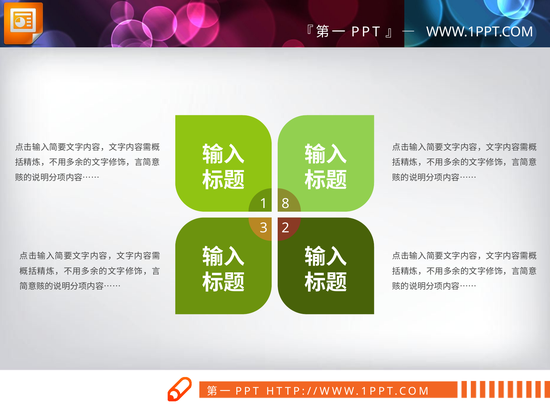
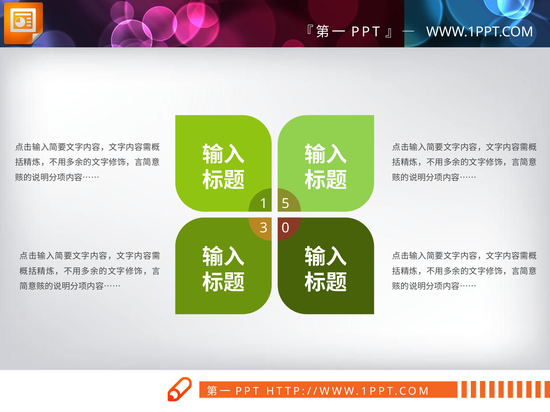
8: 8 -> 5 (285, 204)
2: 2 -> 0 (285, 228)
